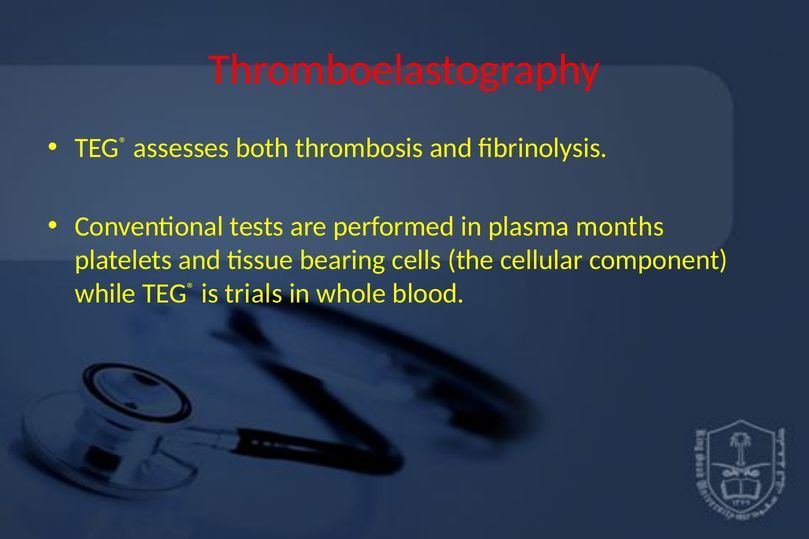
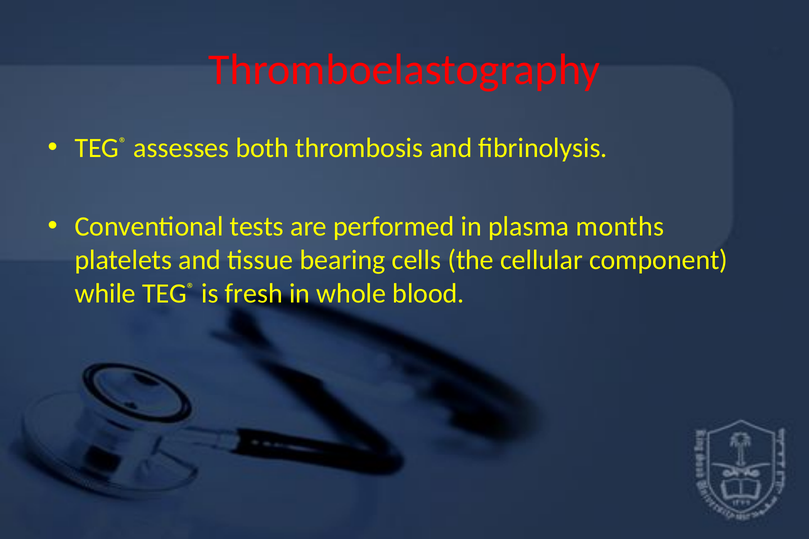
trials: trials -> fresh (254, 294)
